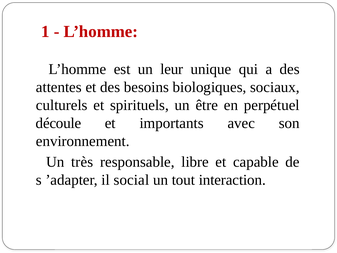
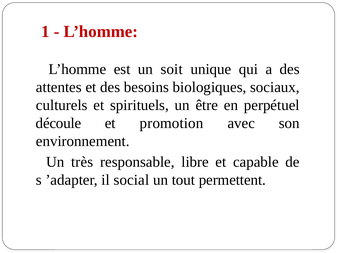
leur: leur -> soit (172, 69)
importants: importants -> promotion (172, 123)
interaction: interaction -> permettent (232, 180)
